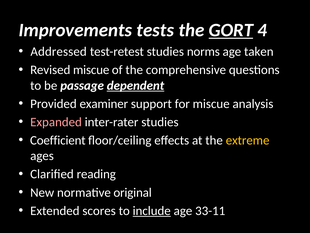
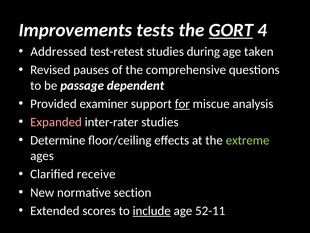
norms: norms -> during (203, 52)
Revised miscue: miscue -> pauses (91, 70)
dependent underline: present -> none (136, 85)
for underline: none -> present (182, 104)
Coefficient: Coefficient -> Determine (58, 140)
extreme colour: yellow -> light green (248, 140)
reading: reading -> receive (96, 174)
original: original -> section (133, 192)
33-11: 33-11 -> 52-11 (210, 210)
